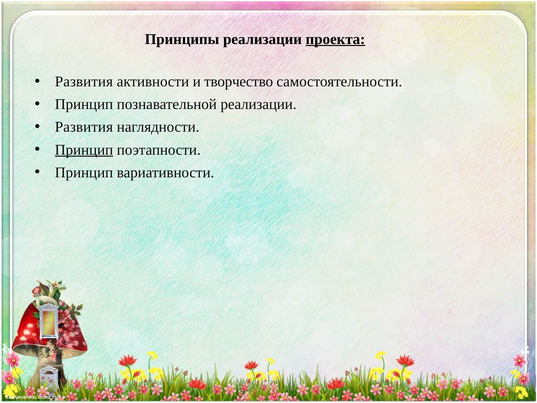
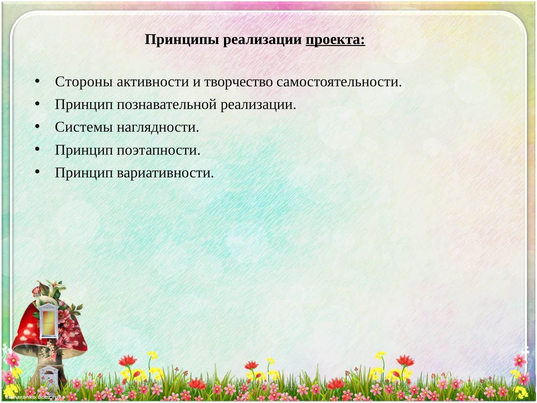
Развития: Развития -> Стороны (84, 82)
Развития: Развития -> Системы (84, 127)
Принцип underline: present -> none (84, 150)
